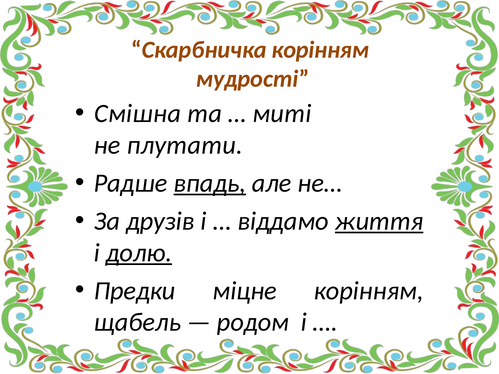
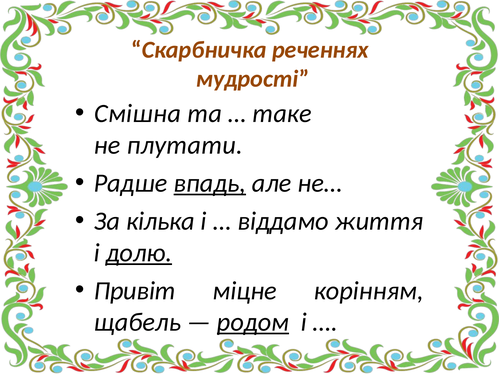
Скарбничка корінням: корінням -> реченнях (320, 50)
миті: миті -> таке (282, 114)
друзів: друзів -> кілька (160, 221)
життя underline: present -> none (379, 221)
Предки: Предки -> Привіт (135, 291)
родом underline: none -> present (253, 323)
